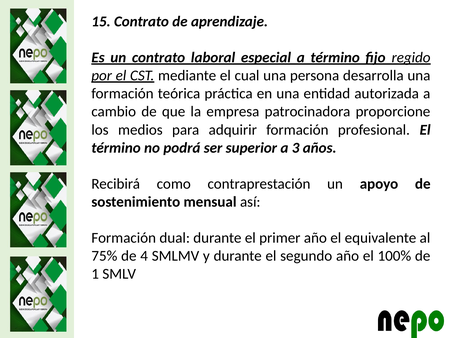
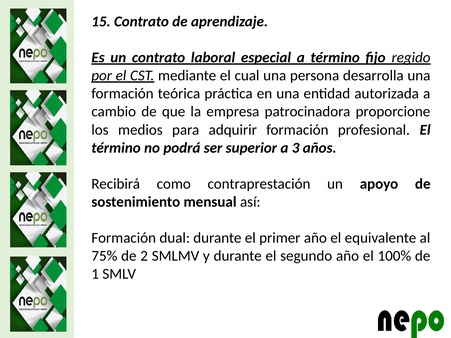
4: 4 -> 2 (144, 256)
